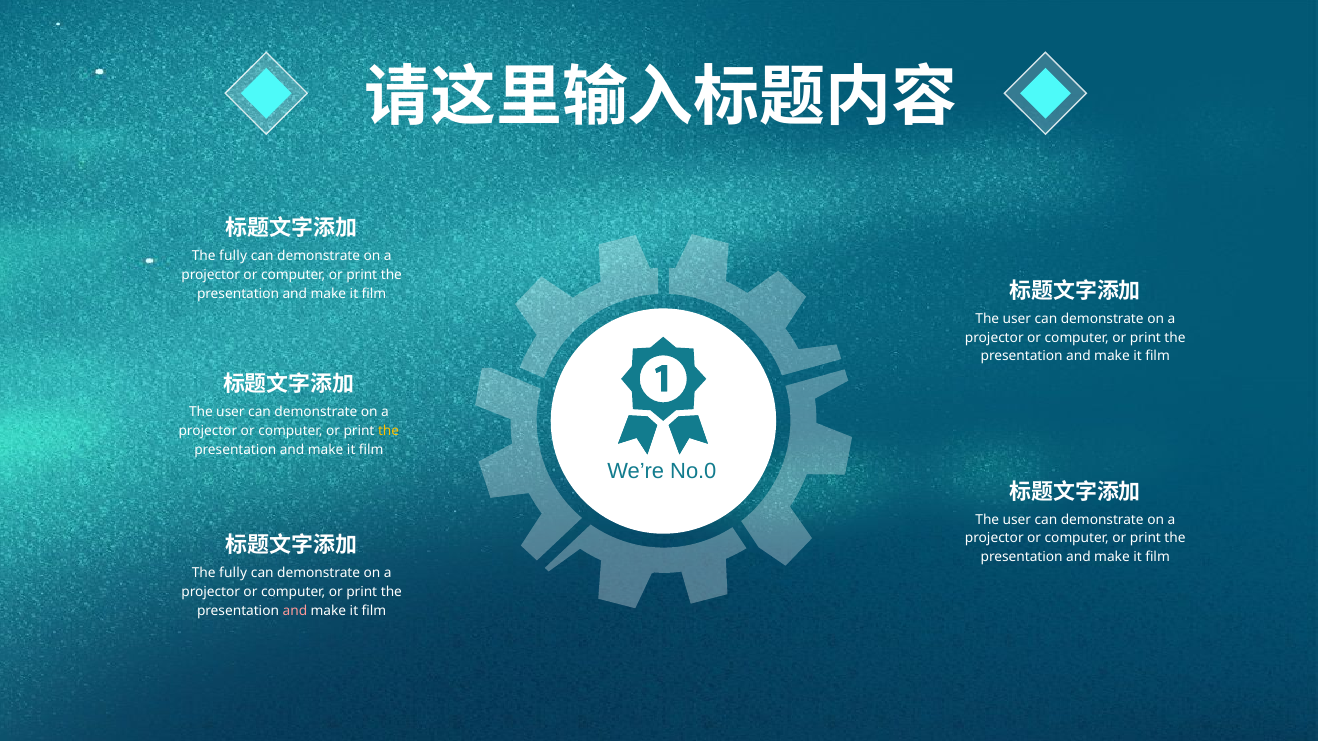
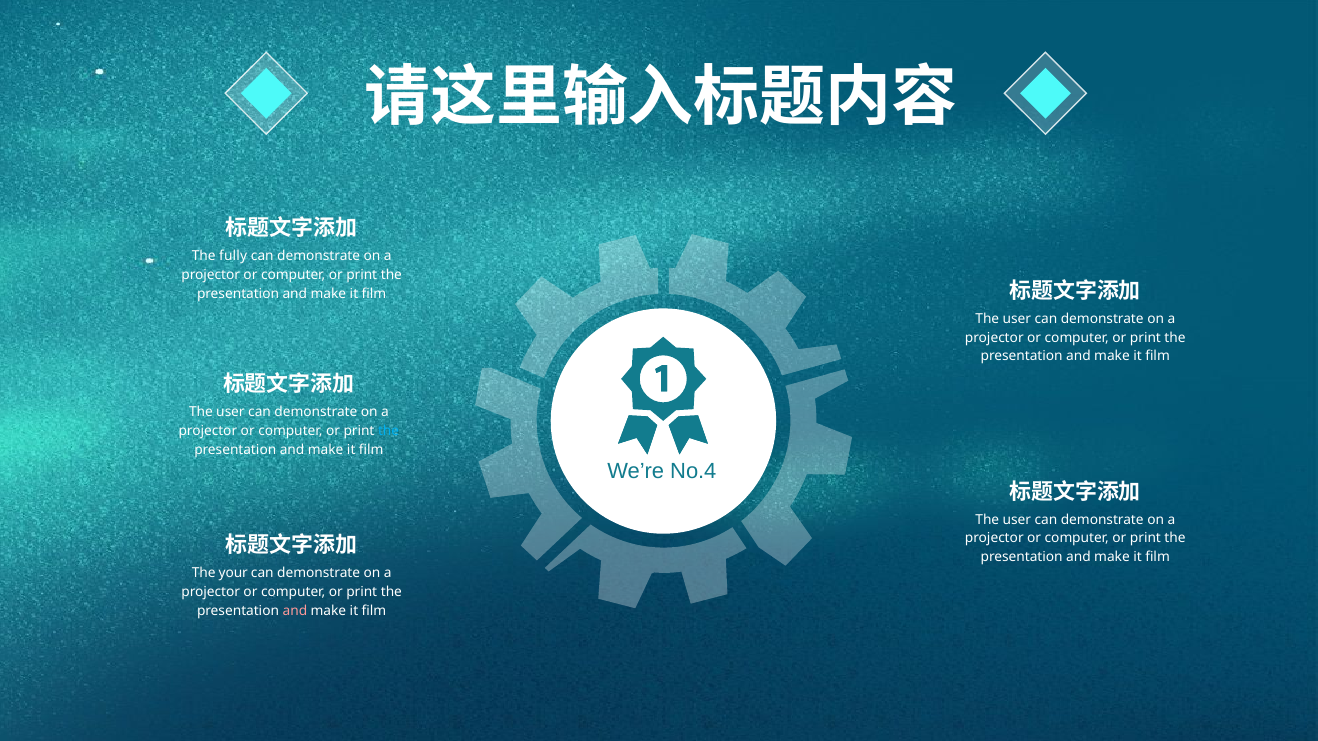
the colour: yellow -> light blue (389, 431)
No.0: No.0 -> No.4 (693, 471)
fully: fully -> your (233, 573)
